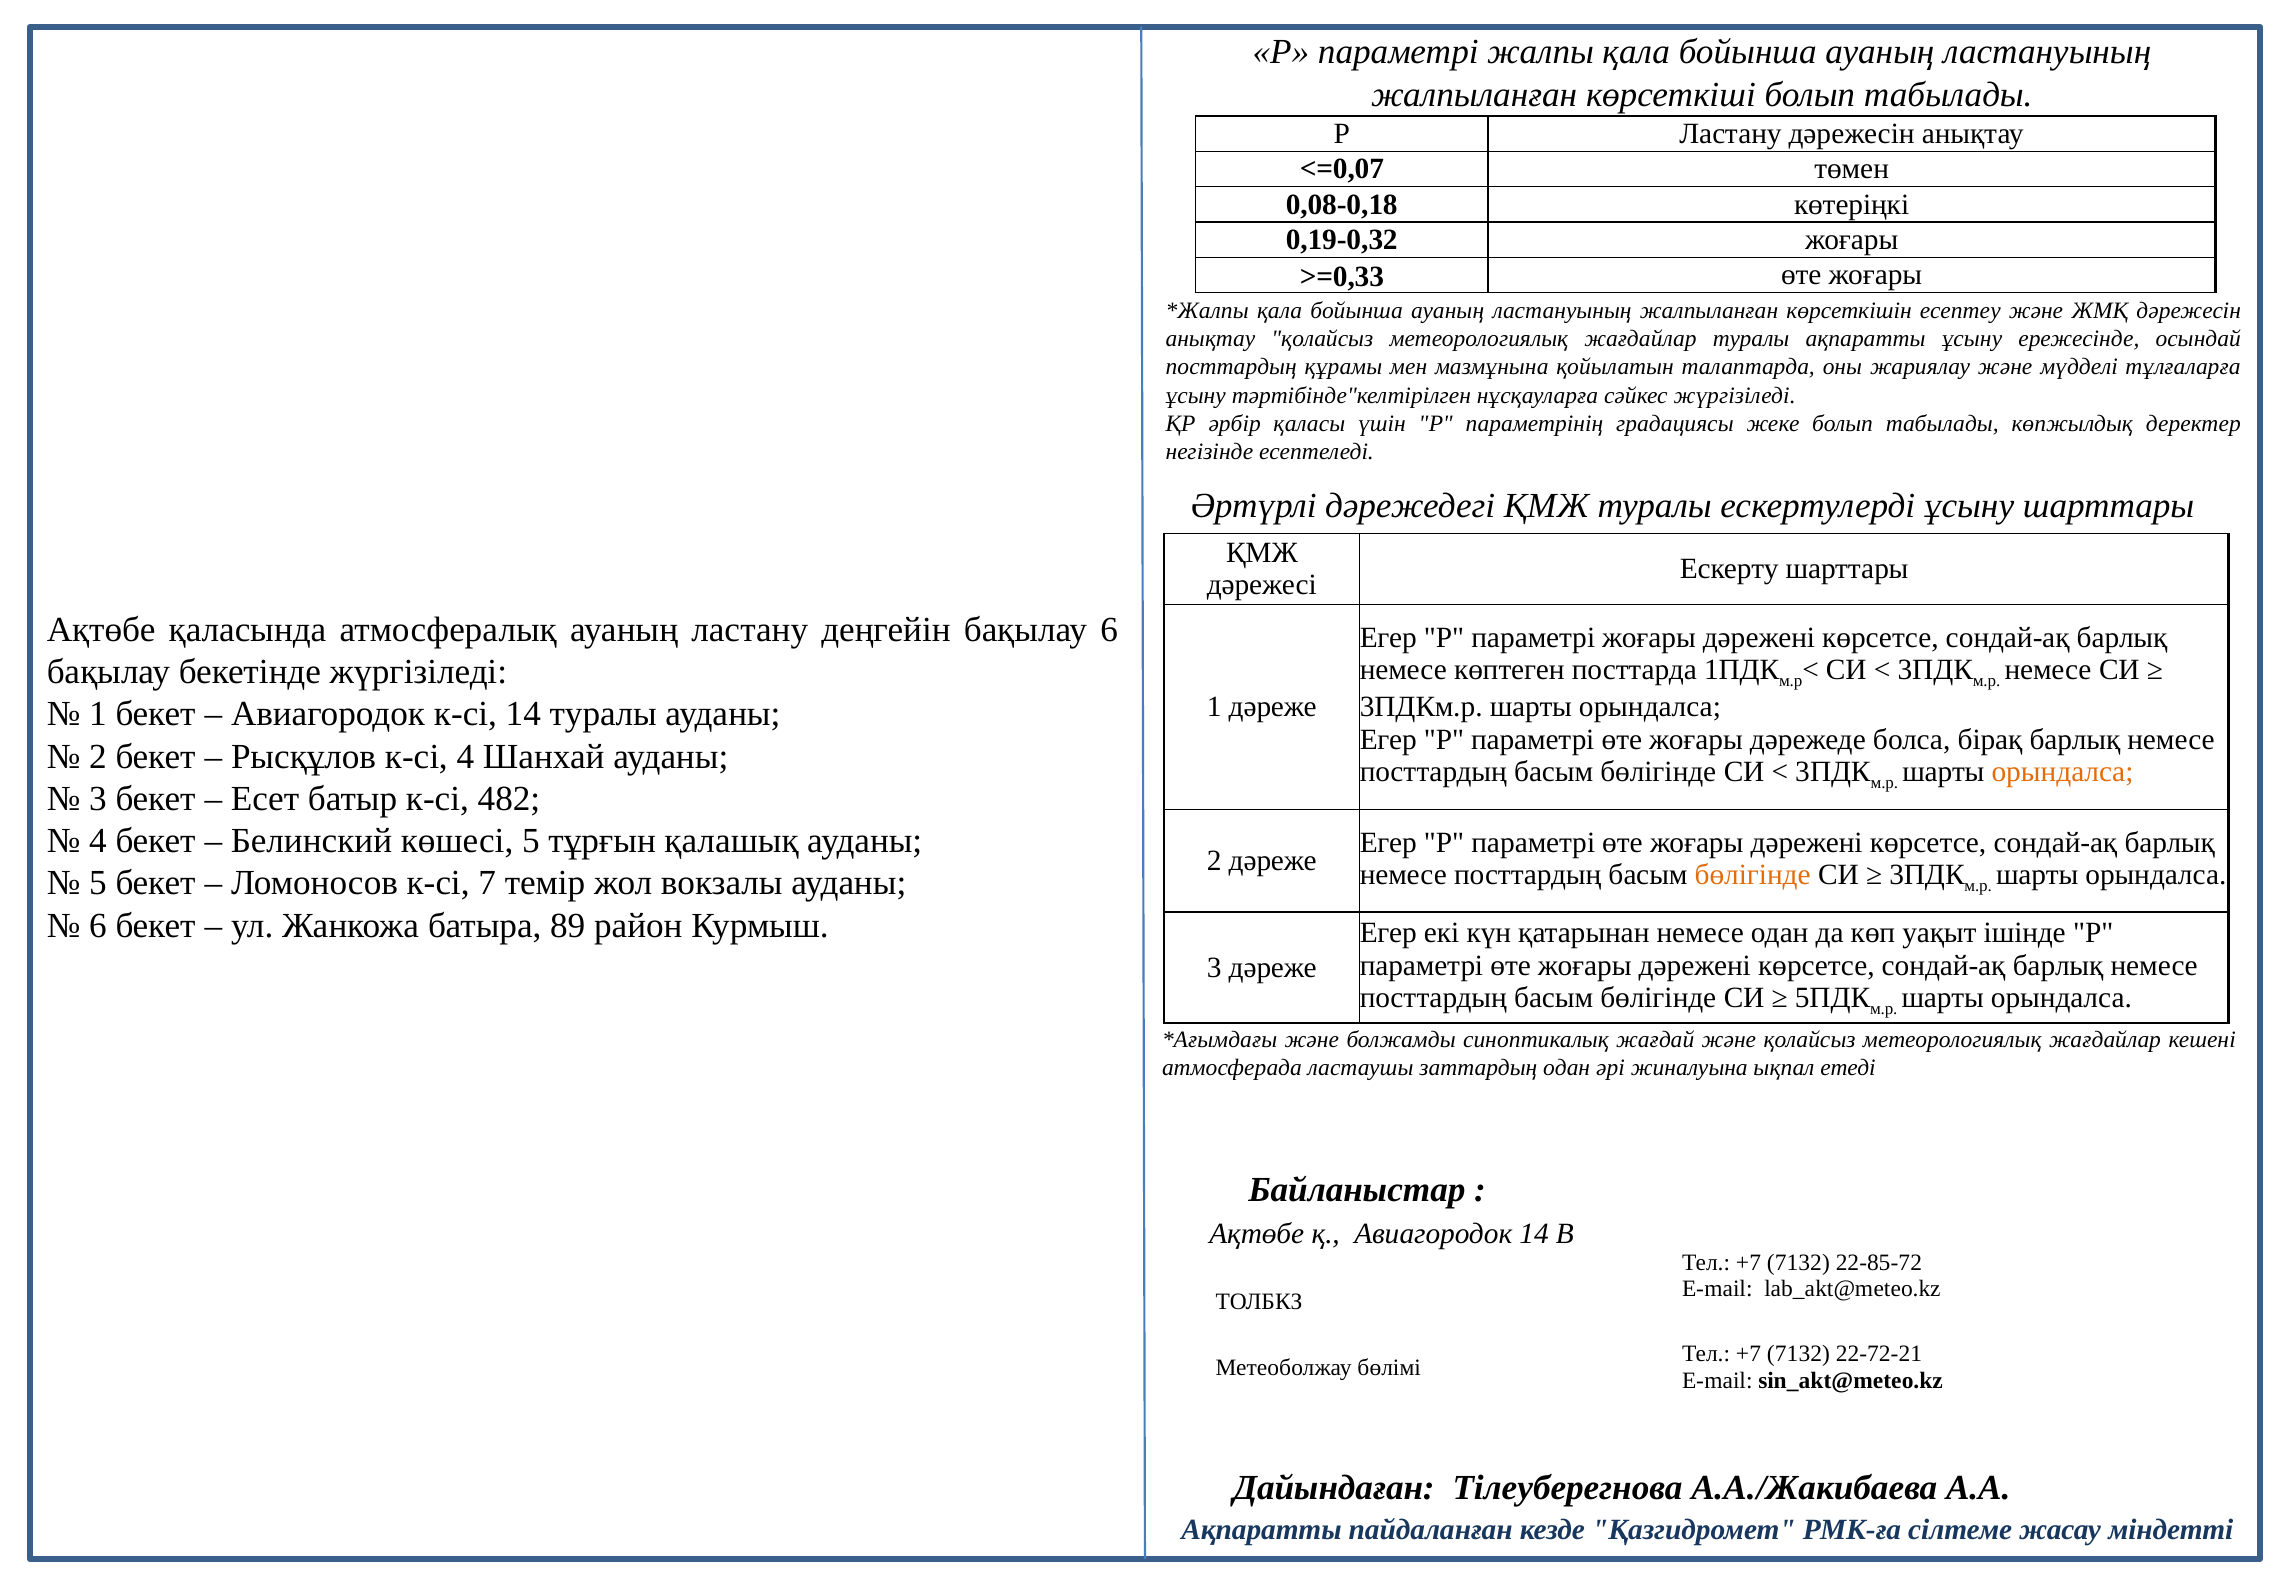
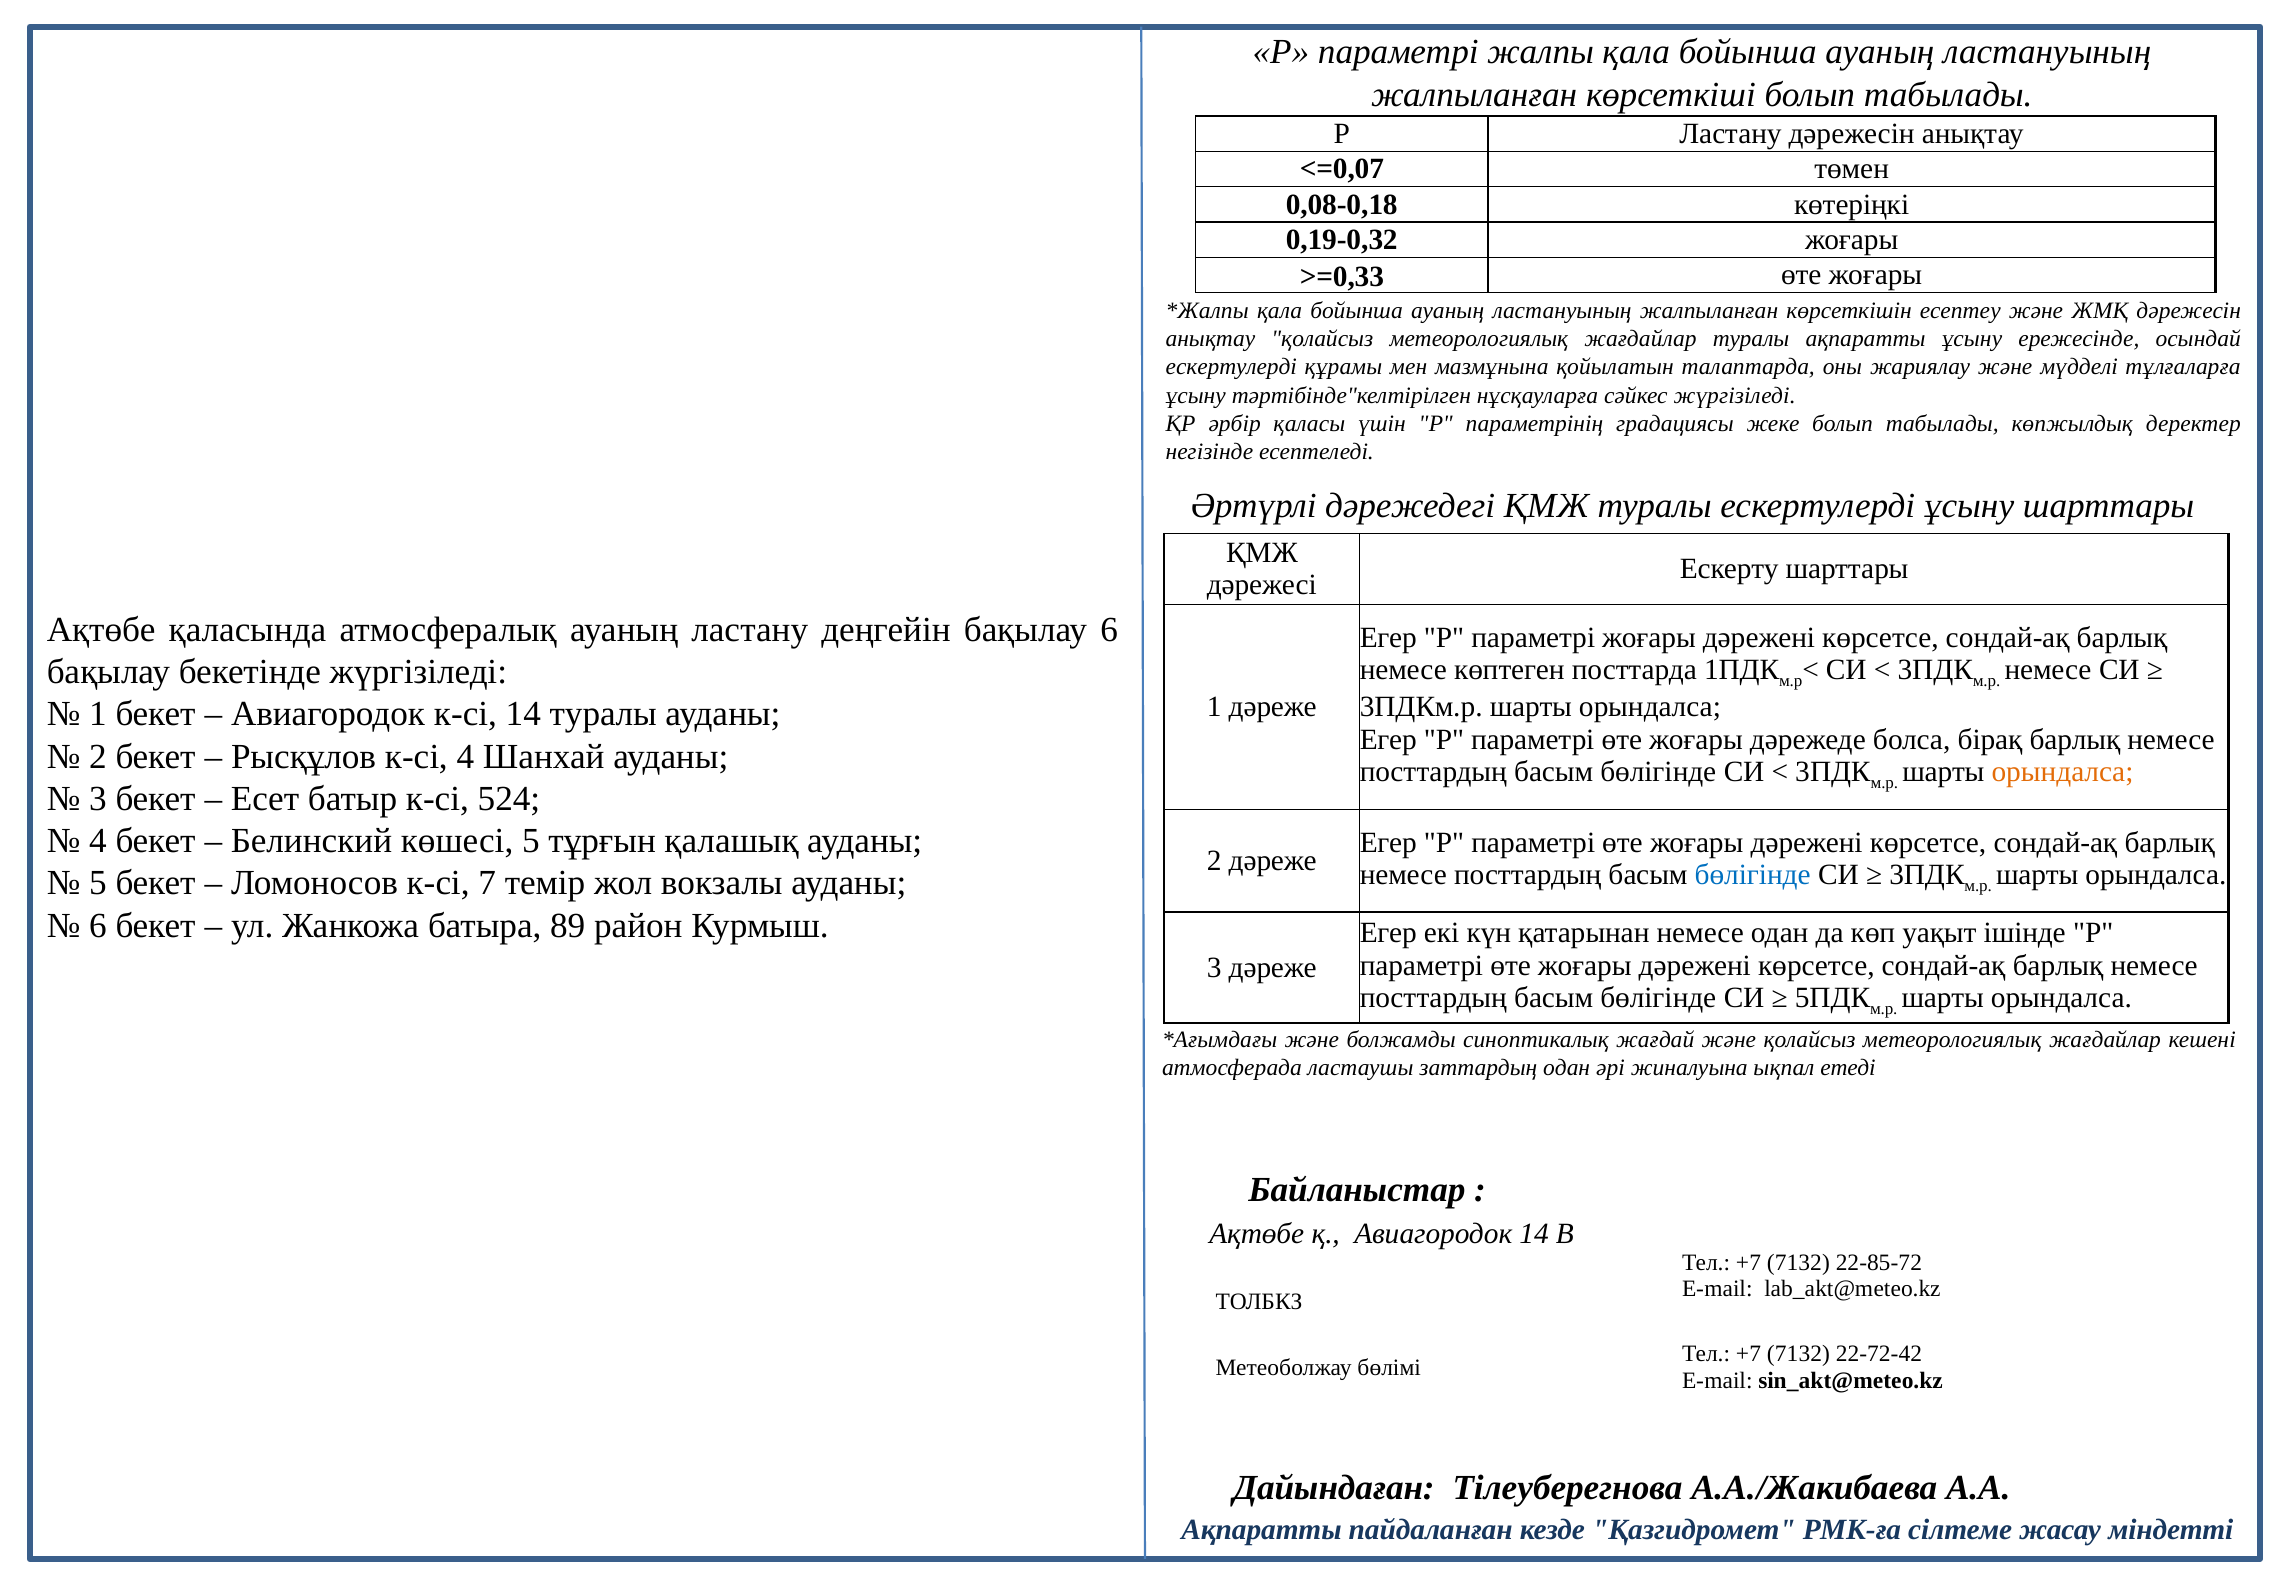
посттардың: посттардың -> ескертулерді (1231, 367)
482: 482 -> 524 (509, 798)
бөлігінде colour: orange -> blue (1753, 874)
22-72-21: 22-72-21 -> 22-72-42 (1879, 1354)
